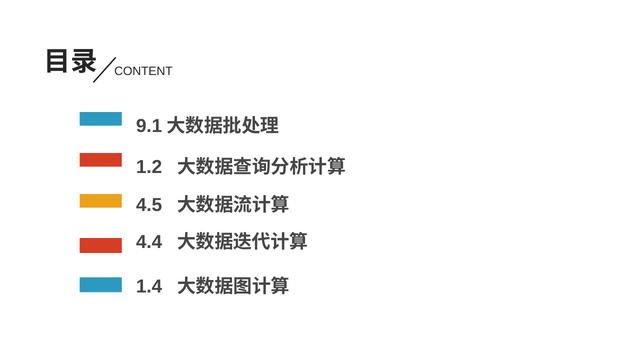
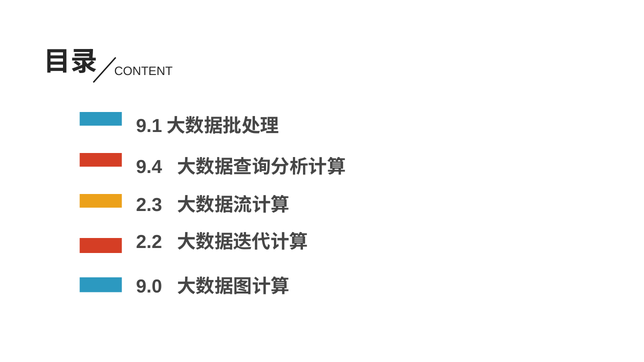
1.2: 1.2 -> 9.4 (149, 167)
4.5: 4.5 -> 2.3 (149, 205)
4.4: 4.4 -> 2.2 (149, 242)
1.4: 1.4 -> 9.0 (149, 287)
